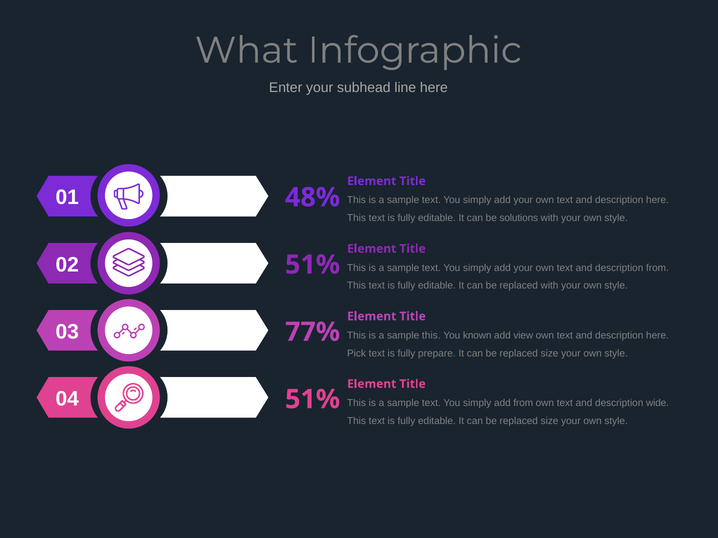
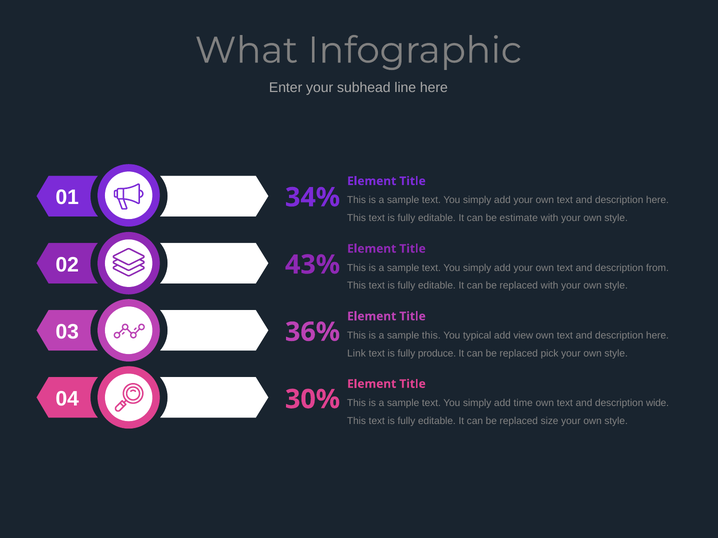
48%: 48% -> 34% (313, 198)
solutions: solutions -> estimate (519, 218)
51%: 51% -> 43% (313, 265)
77%: 77% -> 36% (313, 332)
known: known -> typical (477, 336)
Pick: Pick -> Link (356, 354)
prepare: prepare -> produce (437, 354)
size: size -> pick (550, 354)
51%: 51% -> 30% (313, 400)
add from: from -> time (523, 403)
